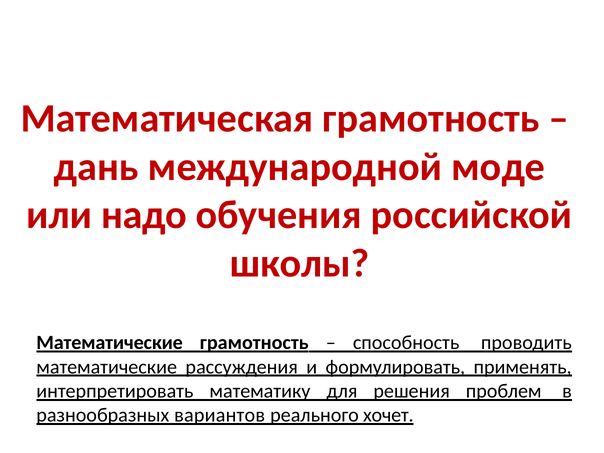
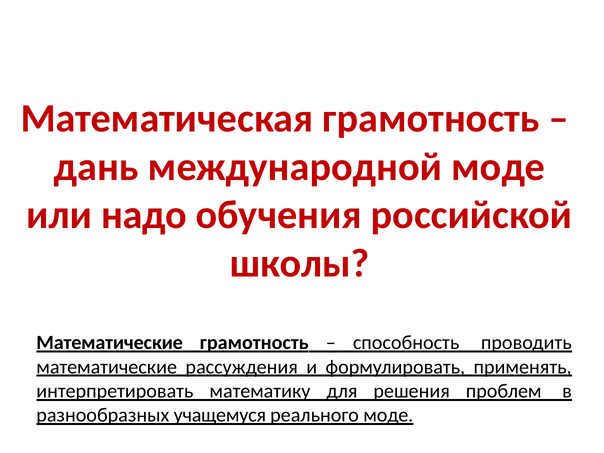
вариантов: вариантов -> учащемуся (220, 415)
реального хочет: хочет -> моде (388, 415)
